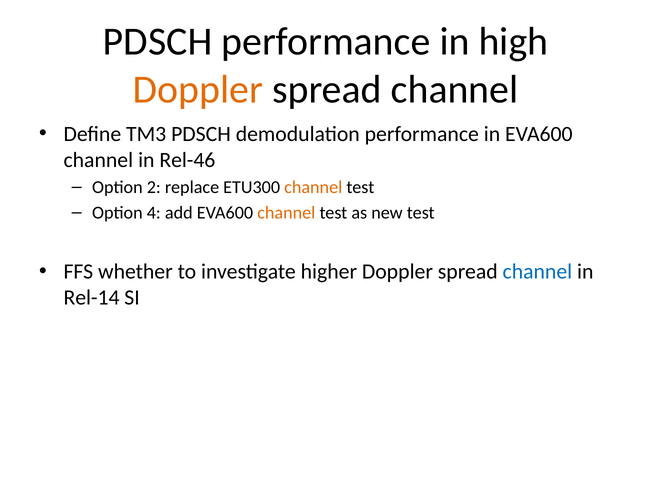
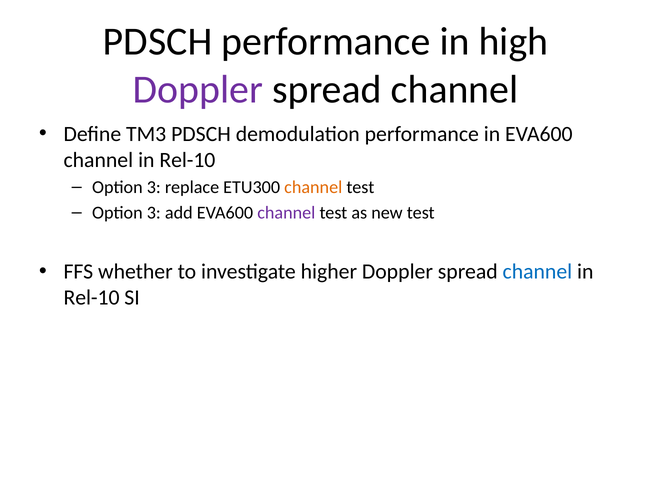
Doppler colour: orange -> purple (198, 89)
Rel-46: Rel-46 -> Rel-10 (187, 160)
2: 2 -> 3 (154, 187)
4: 4 -> 3 (154, 213)
channel colour: orange -> purple (286, 213)
Rel-14: Rel-14 -> Rel-10 (92, 298)
